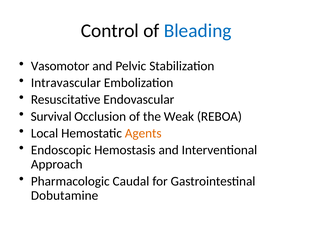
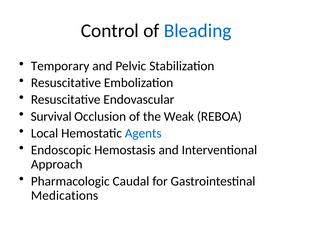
Vasomotor: Vasomotor -> Temporary (60, 66)
Intravascular: Intravascular -> Resuscitative (66, 83)
Agents colour: orange -> blue (143, 133)
Dobutamine: Dobutamine -> Medications (65, 195)
